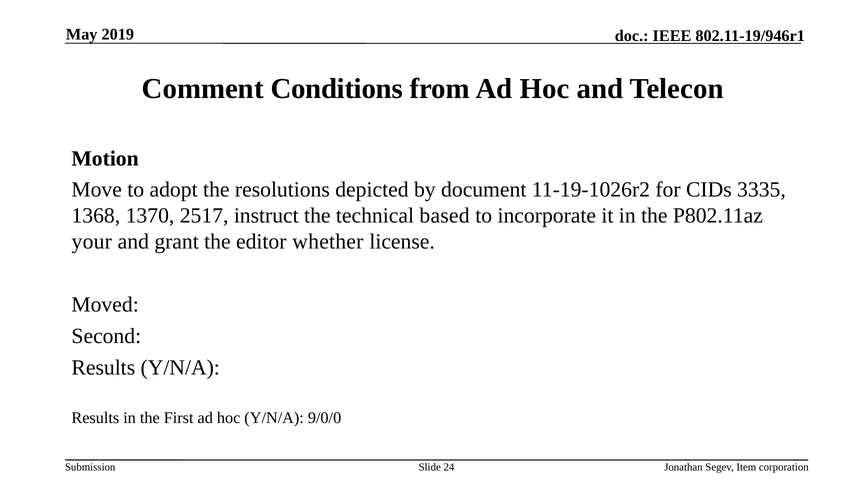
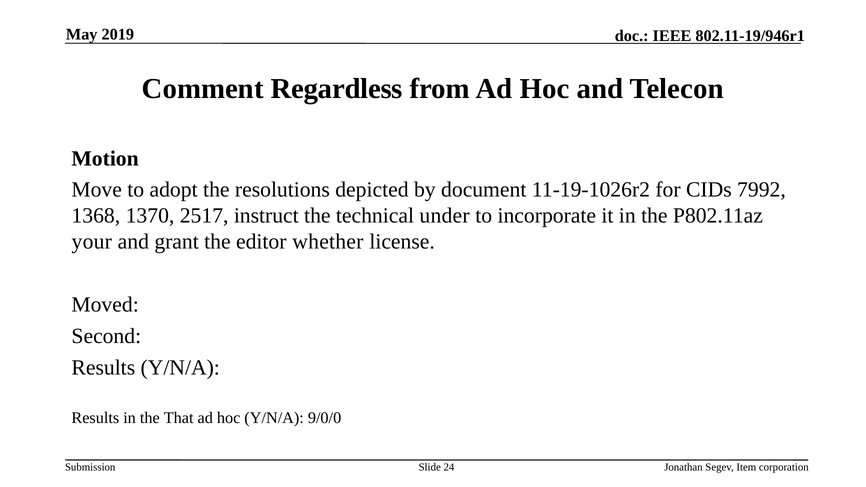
Conditions: Conditions -> Regardless (337, 89)
3335: 3335 -> 7992 (761, 190)
based: based -> under (445, 216)
First: First -> That (179, 418)
